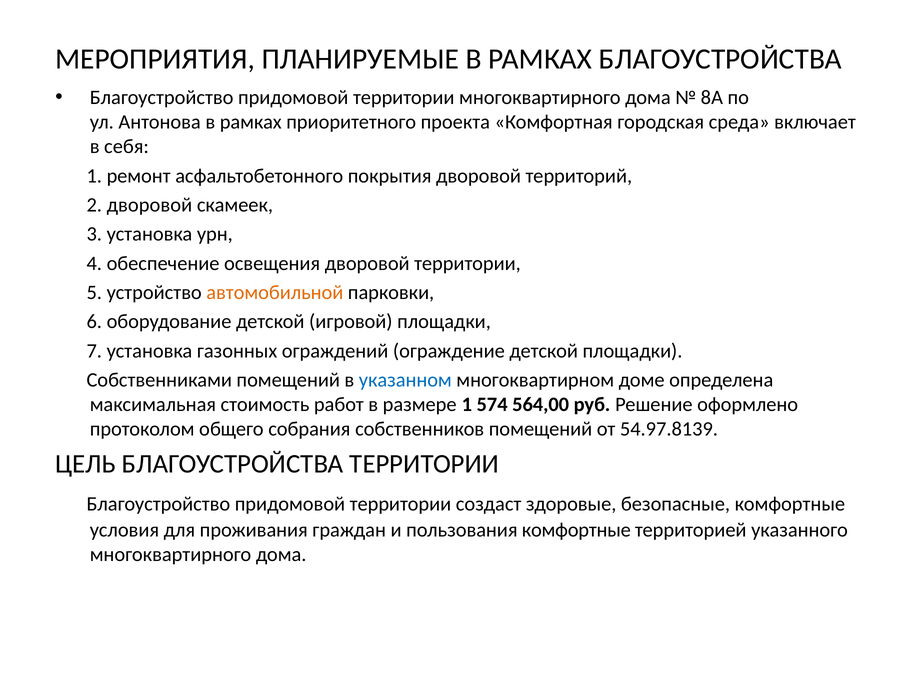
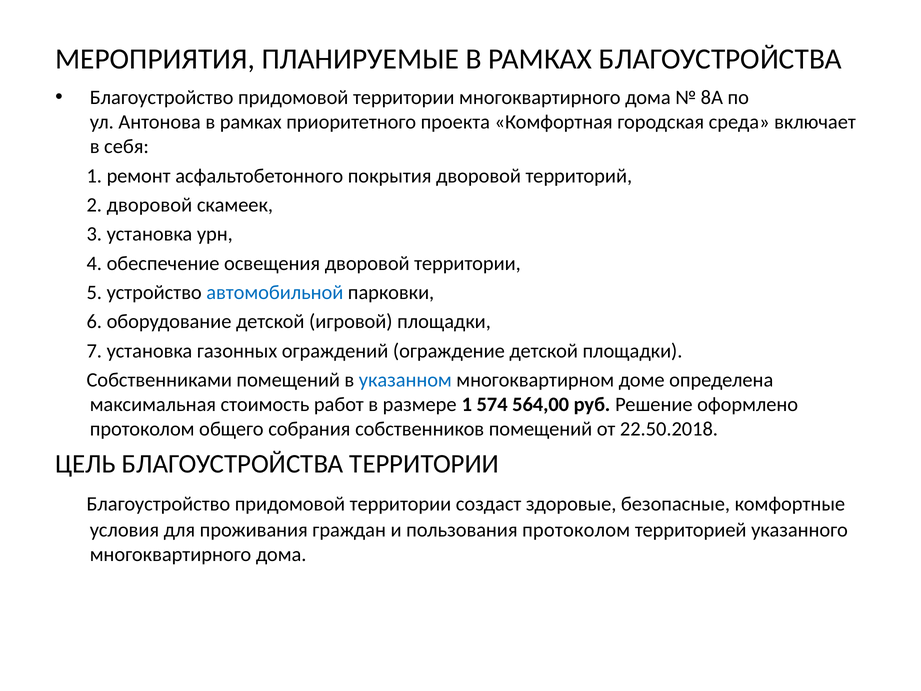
автомобильной colour: orange -> blue (275, 292)
54.97.8139: 54.97.8139 -> 22.50.2018 (669, 429)
пользования комфортные: комфортные -> протоколом (576, 530)
